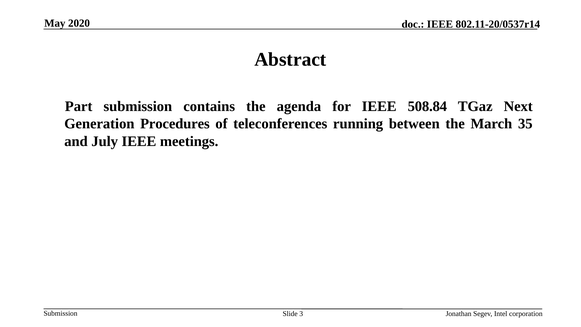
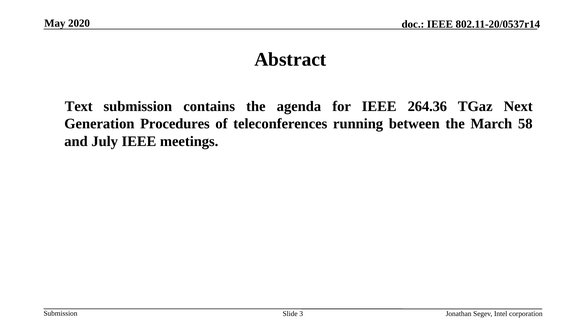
Part: Part -> Text (79, 106)
508.84: 508.84 -> 264.36 (427, 106)
35: 35 -> 58 (525, 124)
